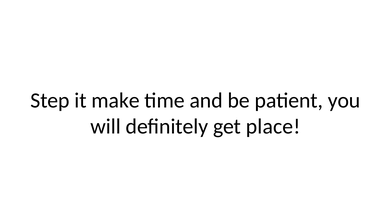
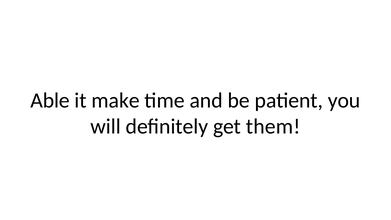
Step: Step -> Able (50, 100)
place: place -> them (273, 126)
